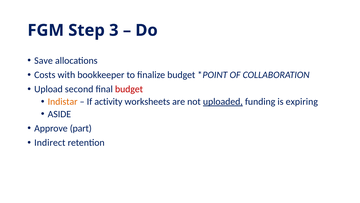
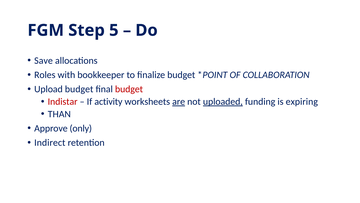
3: 3 -> 5 (114, 30)
Costs: Costs -> Roles (45, 75)
Upload second: second -> budget (79, 89)
Indistar colour: orange -> red (63, 101)
are underline: none -> present (179, 101)
ASIDE: ASIDE -> THAN (59, 114)
part: part -> only (81, 128)
